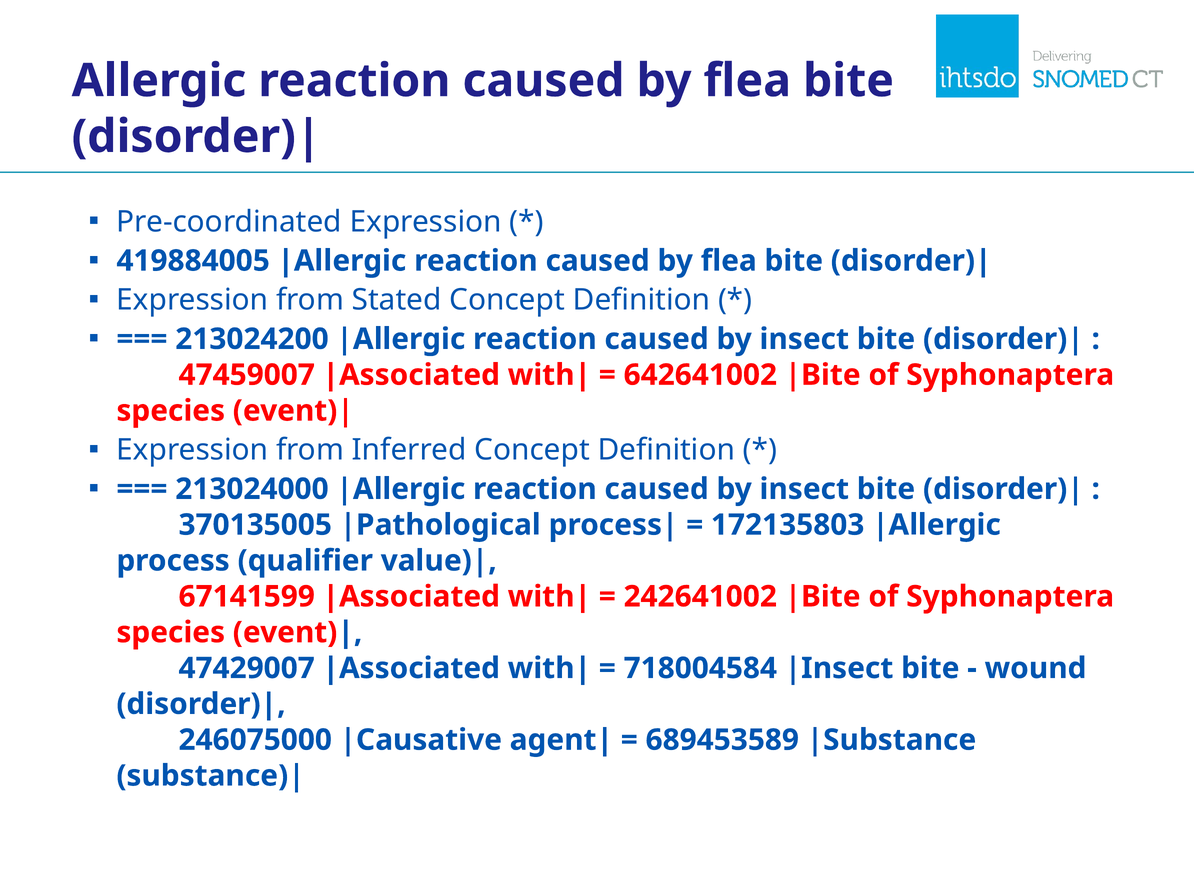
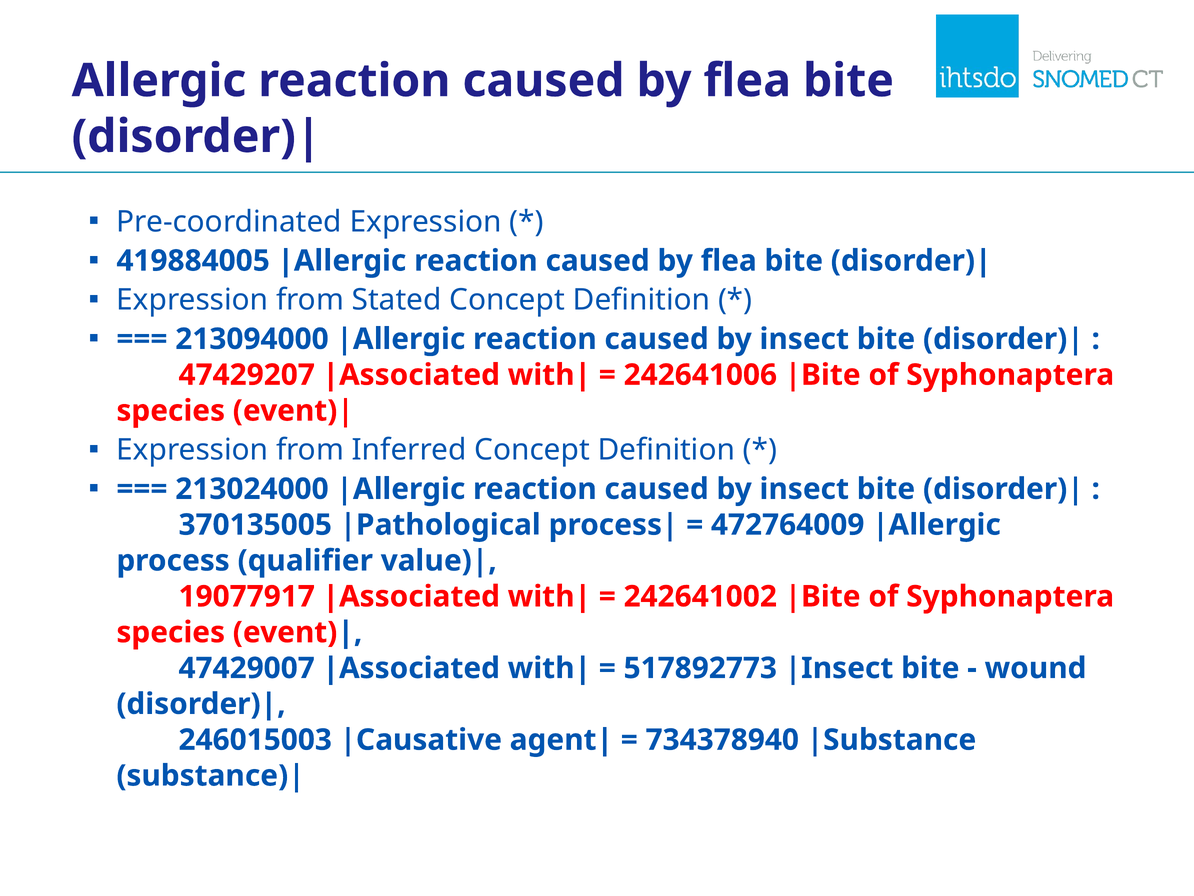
213024200: 213024200 -> 213094000 (252, 339)
47459007: 47459007 -> 47429207 (247, 375)
642641002: 642641002 -> 242641006 (700, 375)
172135803: 172135803 -> 472764009 (788, 525)
67141599: 67141599 -> 19077917 (247, 596)
718004584: 718004584 -> 517892773 (700, 668)
246075000: 246075000 -> 246015003 (255, 740)
689453589: 689453589 -> 734378940 (722, 740)
